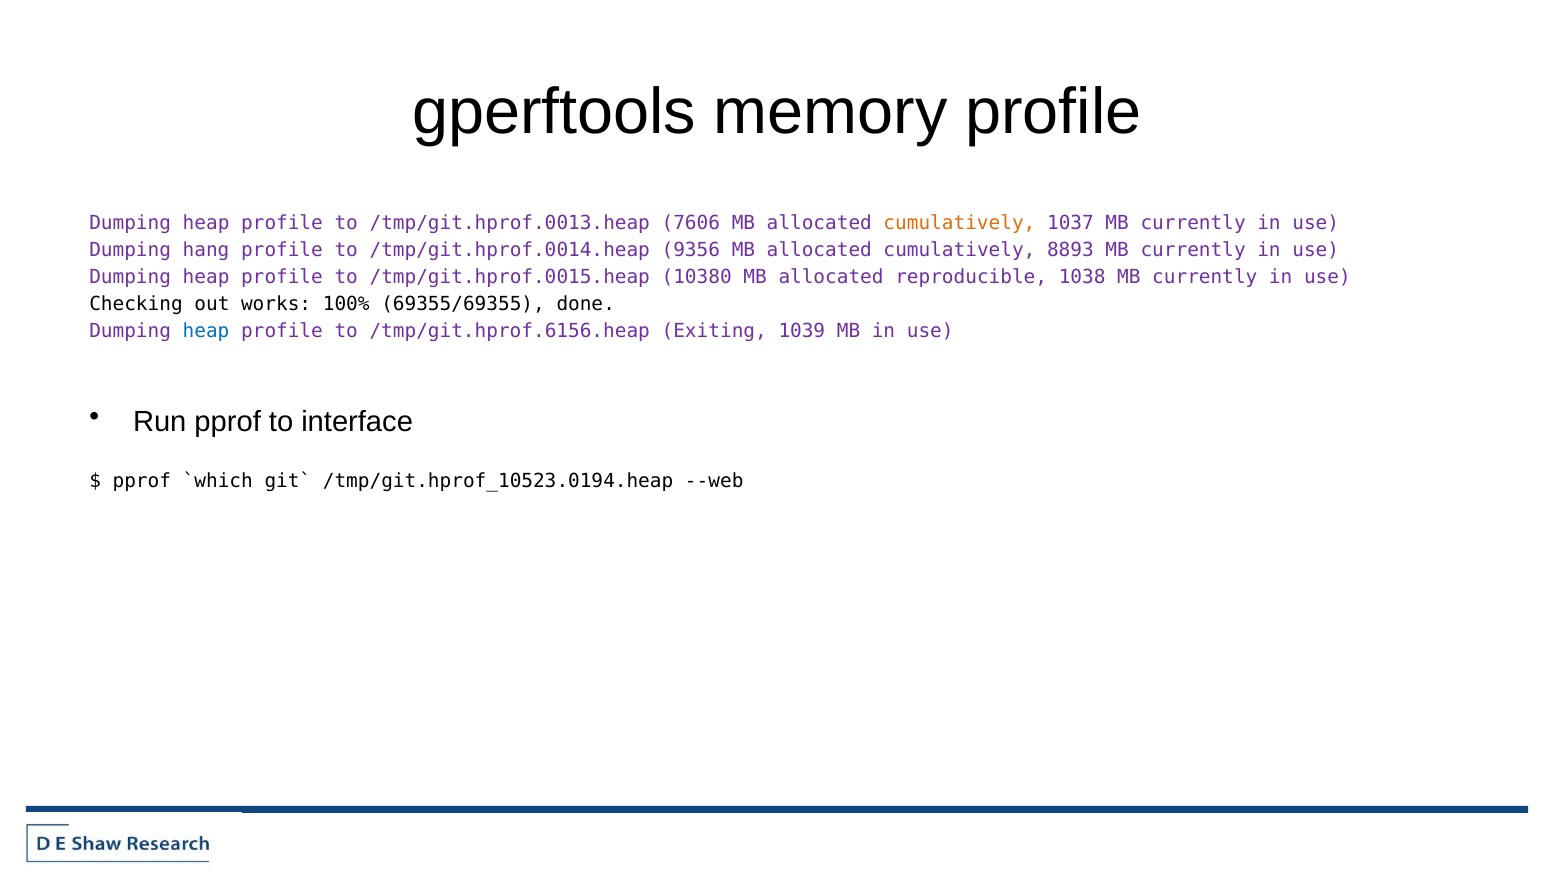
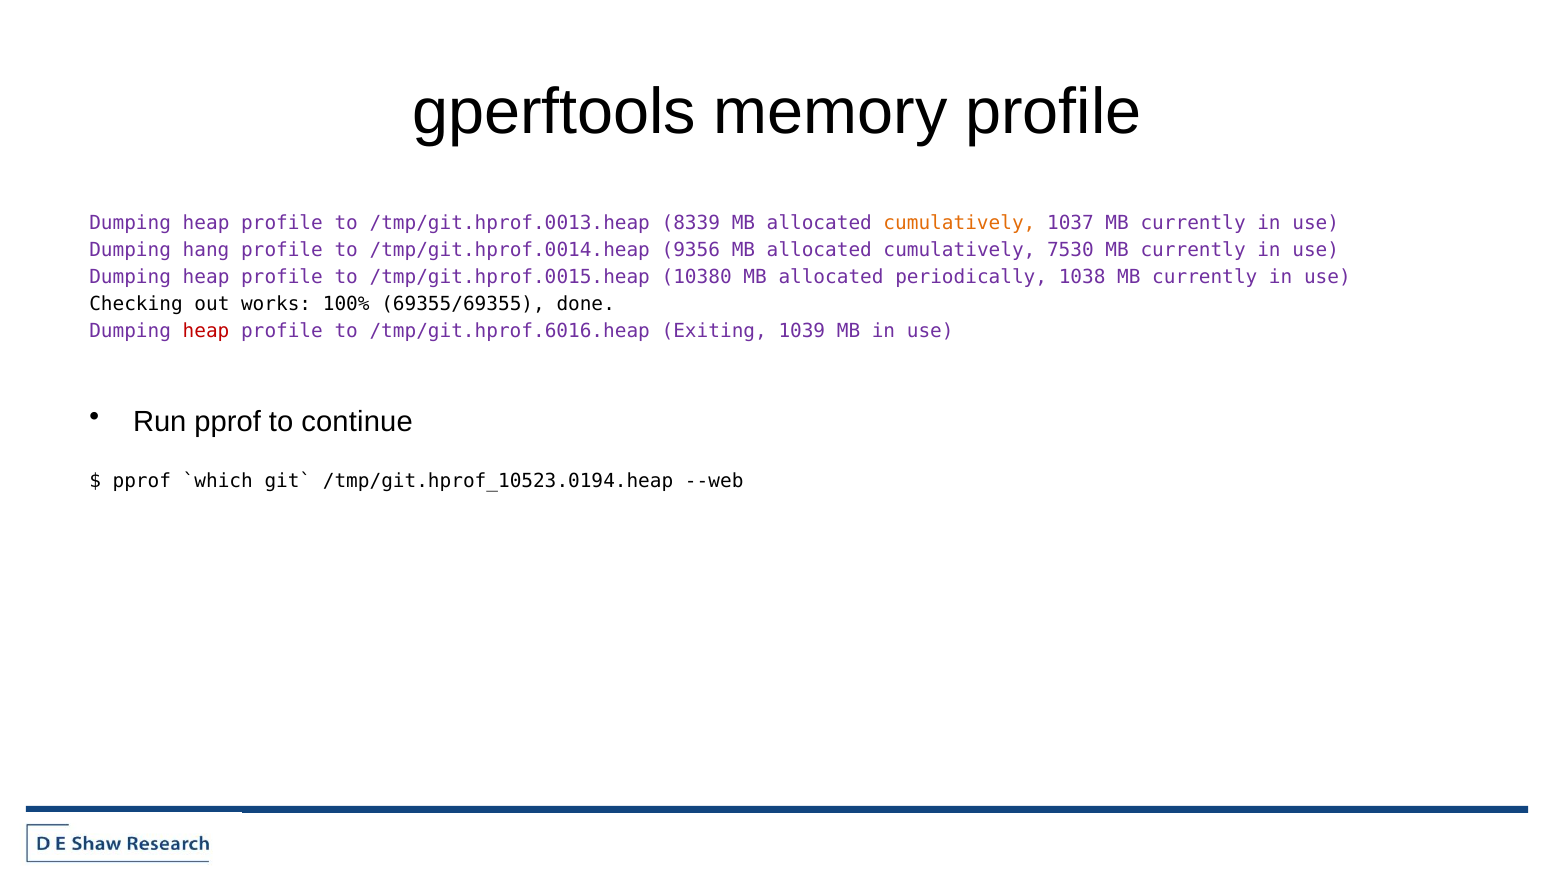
7606: 7606 -> 8339 (691, 223)
8893: 8893 -> 7530 (1070, 250)
reproducible: reproducible -> periodically (971, 277)
heap colour: blue -> red (206, 332)
/tmp/git.hprof.6156.heap: /tmp/git.hprof.6156.heap -> /tmp/git.hprof.6016.heap (510, 332)
interface: interface -> continue (357, 422)
